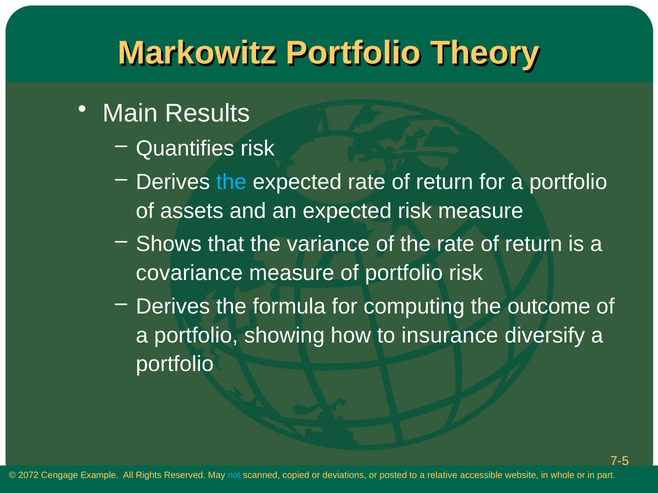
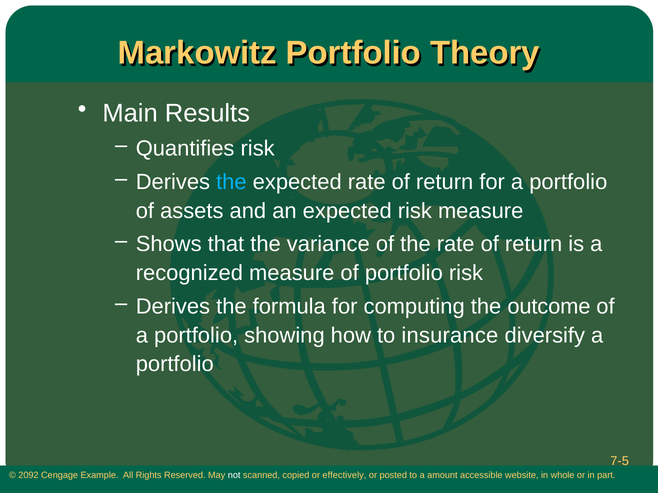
covariance: covariance -> recognized (189, 273)
2072: 2072 -> 2092 (28, 476)
not colour: light blue -> white (234, 476)
deviations: deviations -> effectively (344, 476)
relative: relative -> amount (442, 476)
